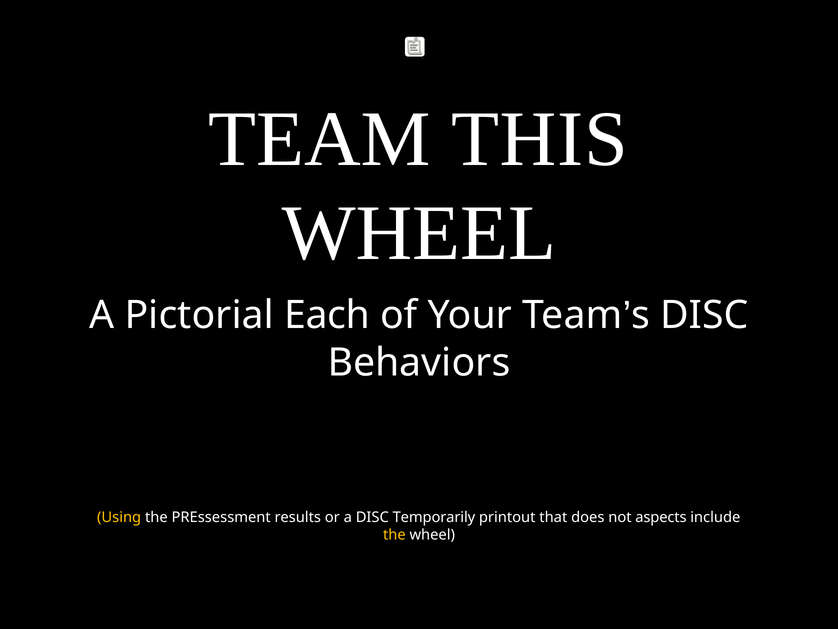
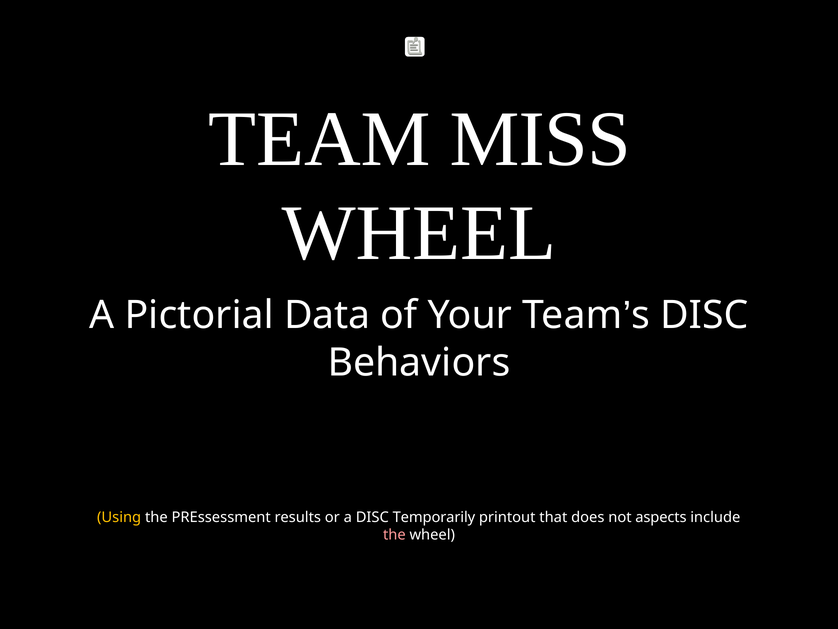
THIS: THIS -> MISS (540, 139)
Each: Each -> Data (327, 315)
the colour: yellow -> pink (394, 534)
